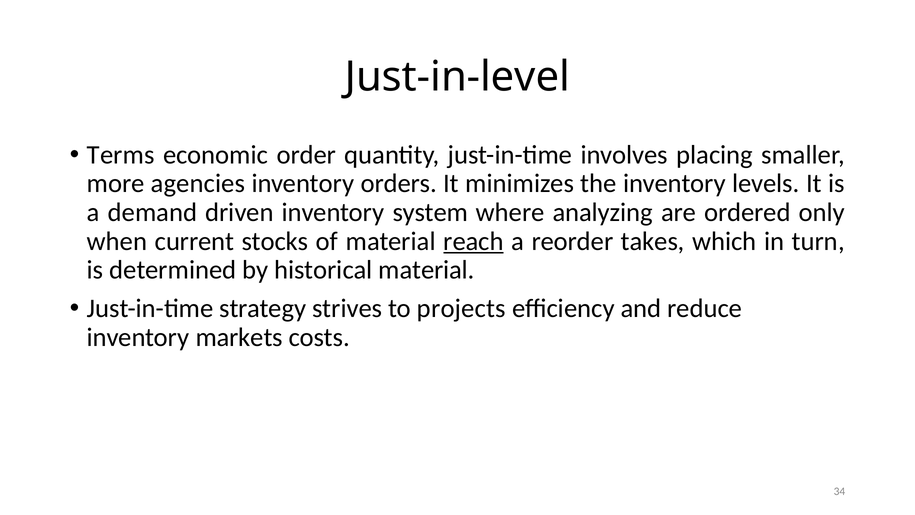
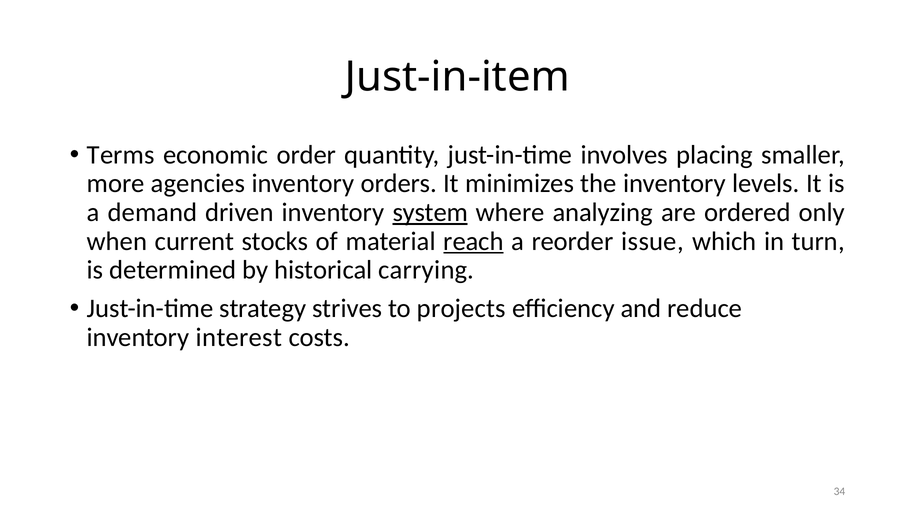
Just-in-level: Just-in-level -> Just-in-item (457, 77)
system underline: none -> present (430, 212)
takes: takes -> issue (653, 241)
historical material: material -> carrying (426, 270)
markets: markets -> interest (239, 337)
